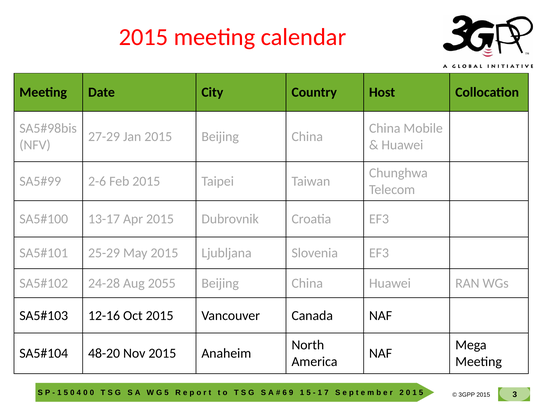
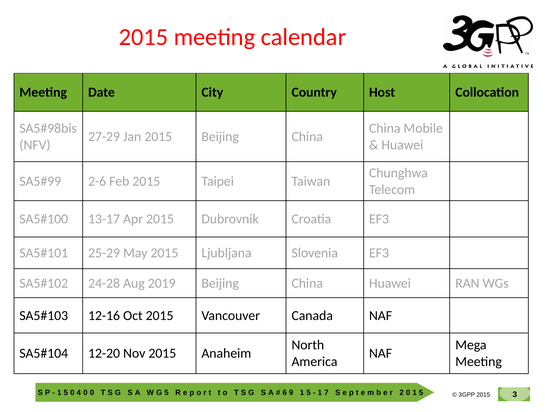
2055: 2055 -> 2019 (162, 283)
48-20: 48-20 -> 12-20 (104, 353)
